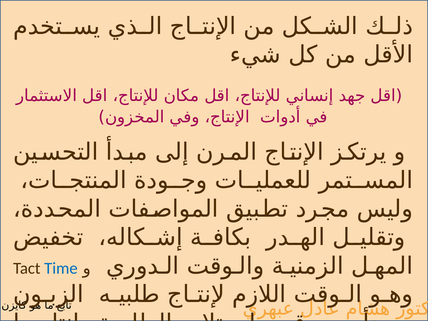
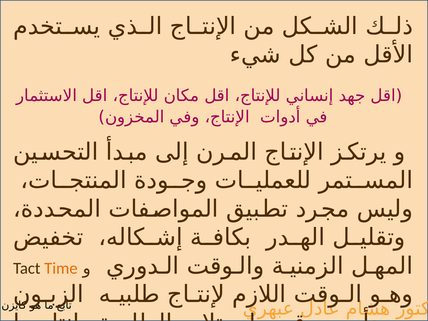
Time colour: blue -> orange (61, 268)
